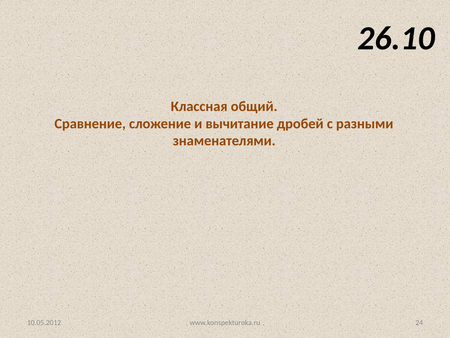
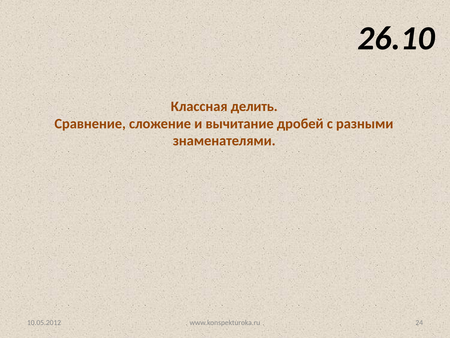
общий: общий -> делить (254, 106)
